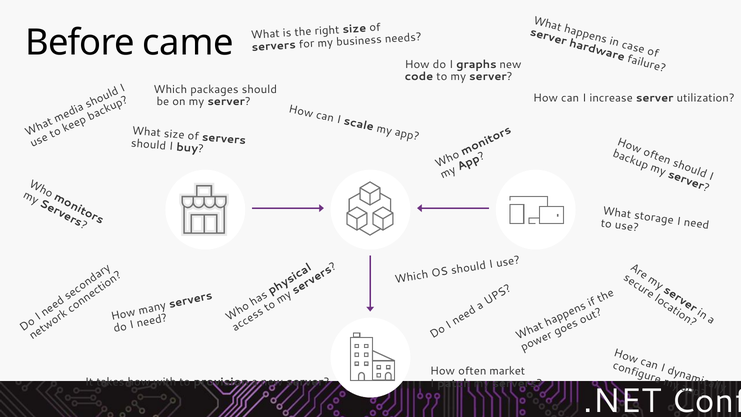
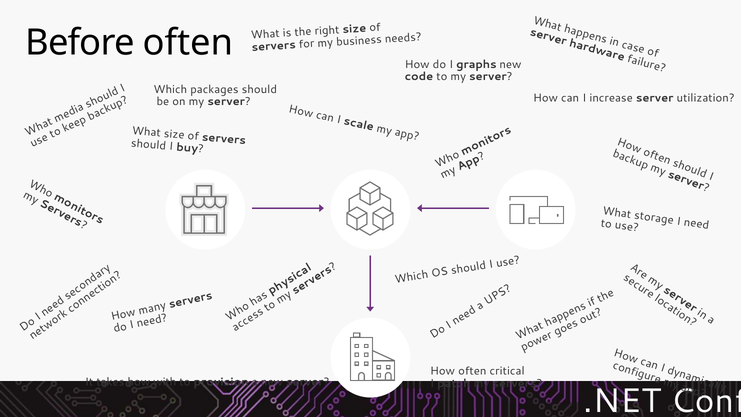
Before came: came -> often (188, 43)
market: market -> critical (507, 371)
